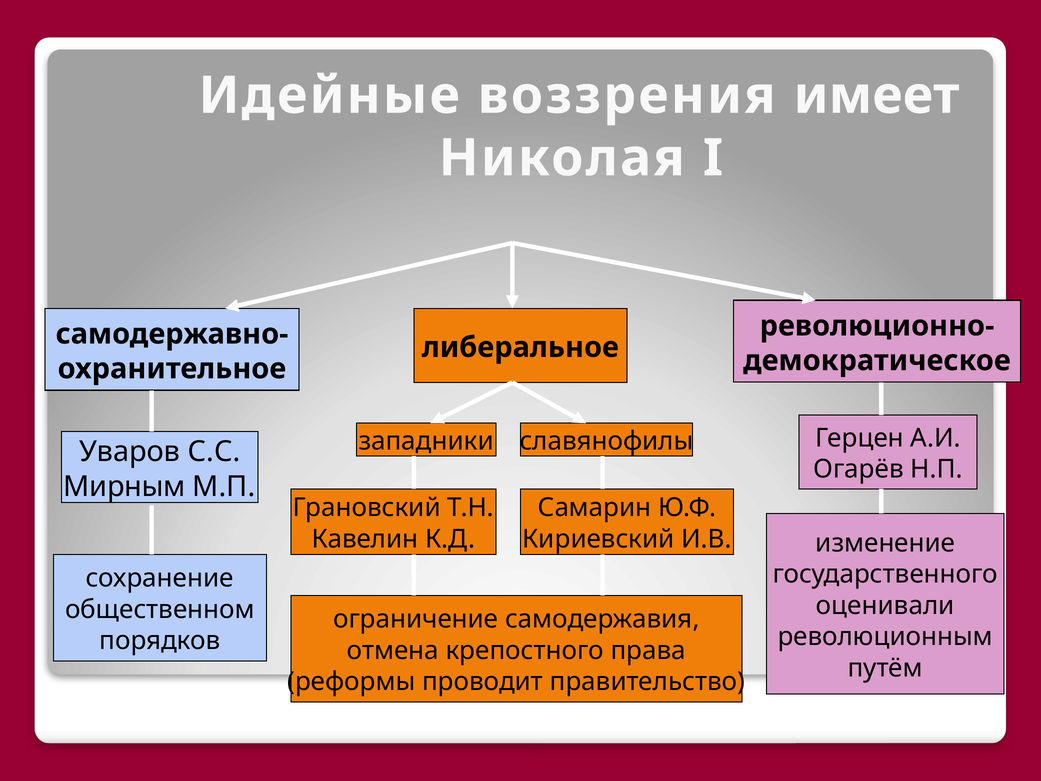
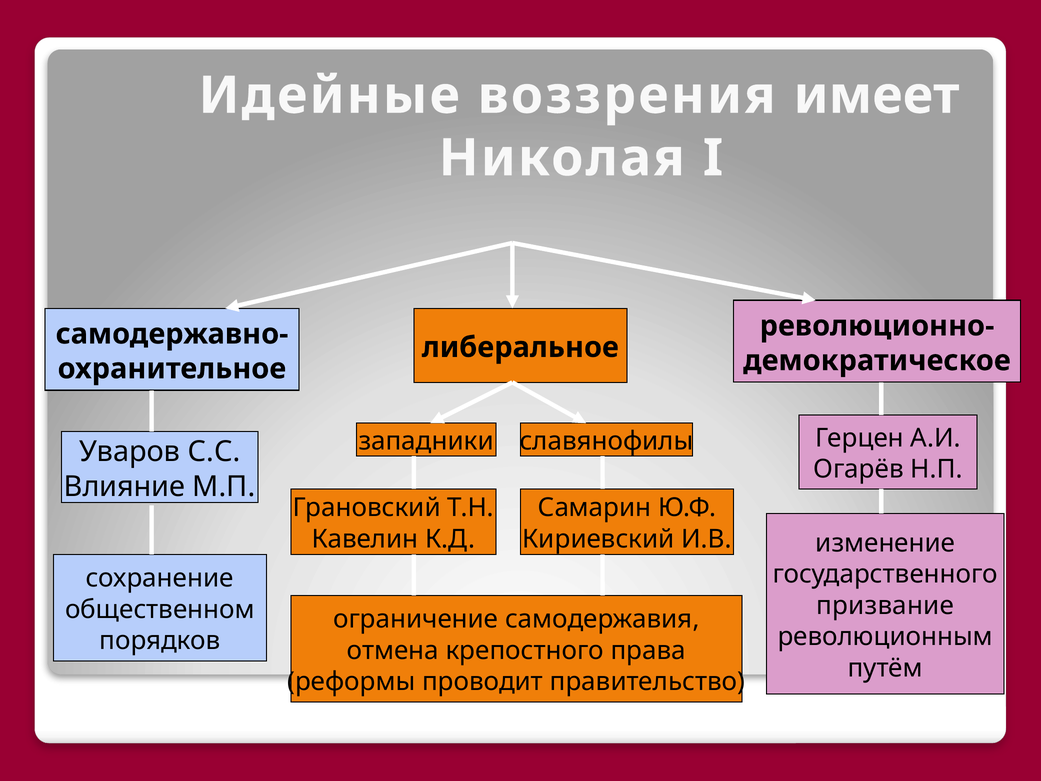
Мирным: Мирным -> Влияние (124, 486)
оценивали: оценивали -> призвание (885, 605)
